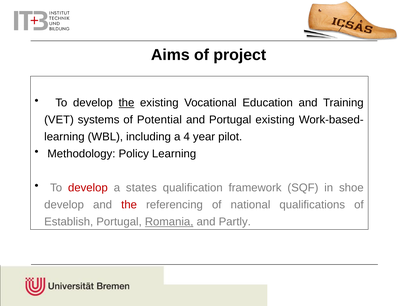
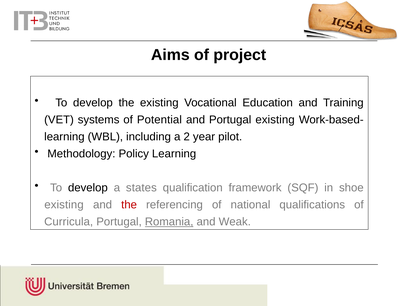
the underline: present -> none (126, 103)
4: 4 -> 2 (187, 137)
develop colour: red -> black (88, 188)
develop: develop -> existing (64, 205)
Establish: Establish -> Curricula (69, 222)
Partly: Partly -> Weak (235, 222)
